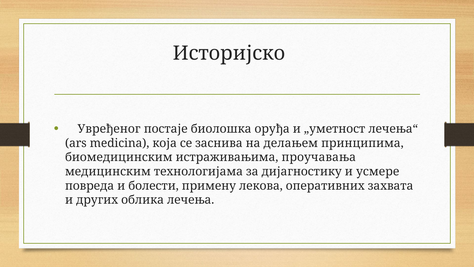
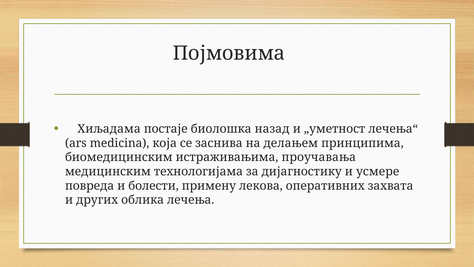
Историјско: Историјско -> Појмовима (229, 53)
Увређеног: Увређеног -> Хиљадама (109, 129)
оруђа: оруђа -> назад (272, 129)
